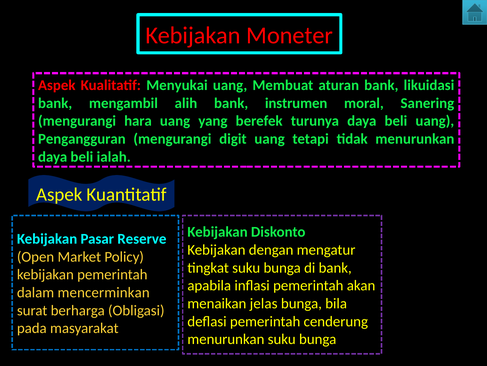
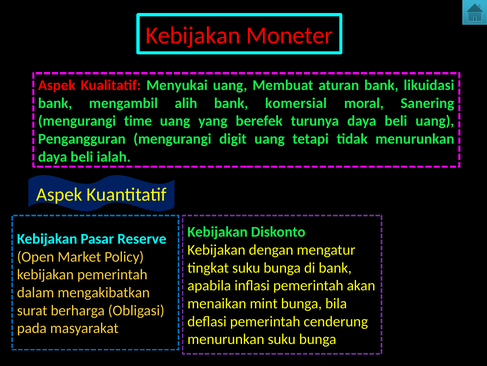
instrumen: instrumen -> komersial (296, 103)
hara: hara -> time (138, 121)
mencerminkan: mencerminkan -> mengakibatkan (104, 292)
jelas: jelas -> mint (264, 303)
